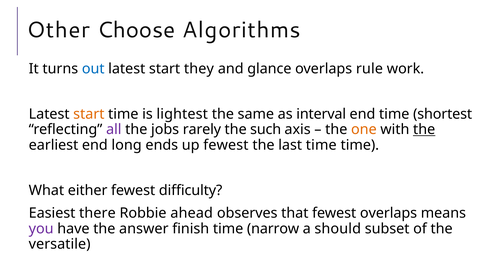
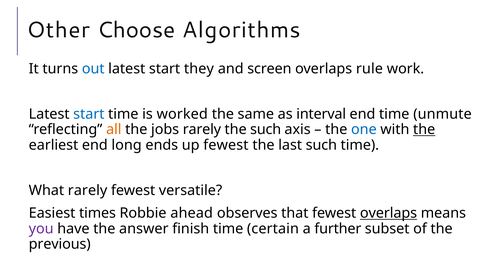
glance: glance -> screen (269, 69)
start colour: orange -> blue (89, 114)
lightest: lightest -> worked (182, 114)
shortest: shortest -> unmute (442, 114)
all colour: purple -> orange (114, 129)
one colour: orange -> blue (364, 129)
last time: time -> such (321, 145)
What either: either -> rarely (88, 190)
difficulty: difficulty -> versatile (191, 190)
there: there -> times (98, 213)
overlaps underline: none -> present (389, 213)
narrow: narrow -> certain (273, 228)
should: should -> further (338, 228)
versatile: versatile -> previous (60, 244)
